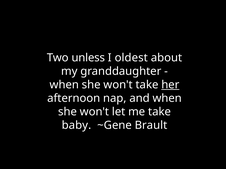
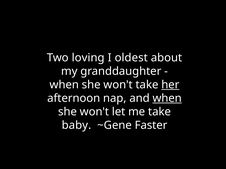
unless: unless -> loving (88, 58)
when underline: none -> present (167, 99)
Brault: Brault -> Faster (151, 126)
